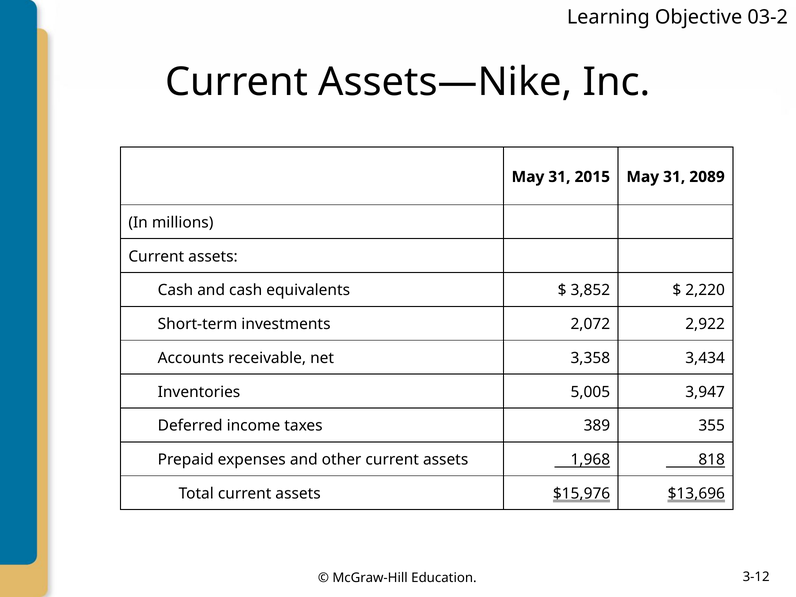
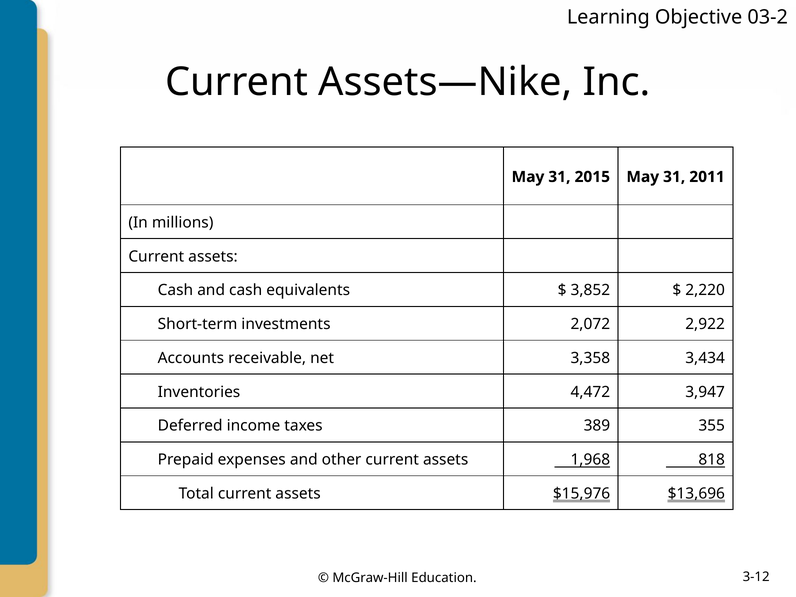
2089: 2089 -> 2011 (707, 177)
5,005: 5,005 -> 4,472 (590, 392)
